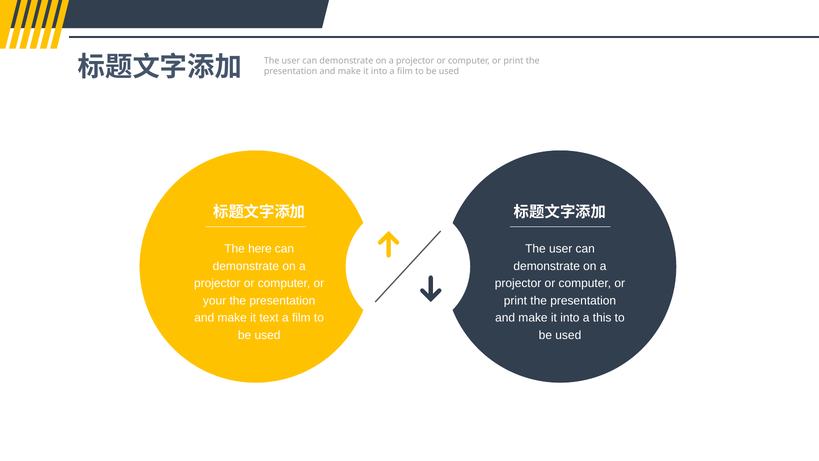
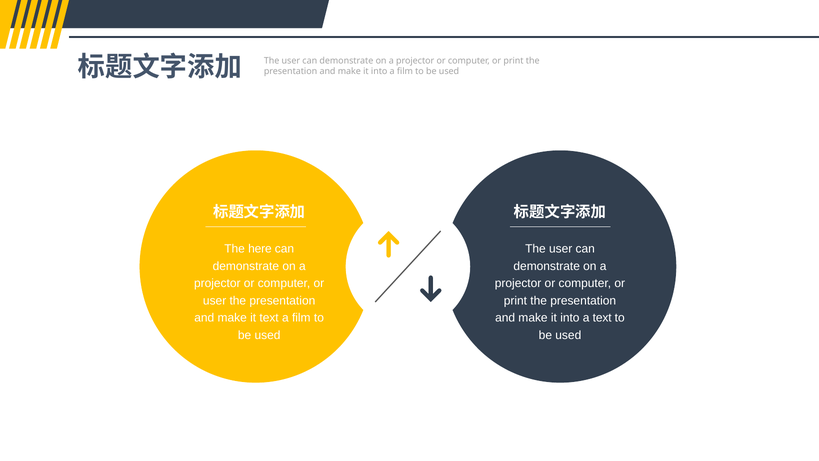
your: your -> user (215, 300)
a this: this -> text (602, 318)
